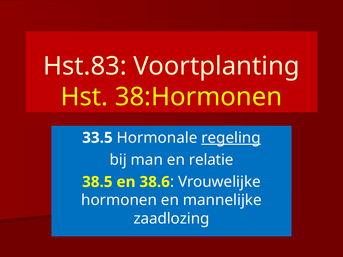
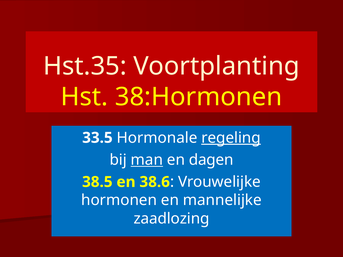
Hst.83: Hst.83 -> Hst.35 (85, 66)
man underline: none -> present (147, 160)
relatie: relatie -> dagen (211, 160)
